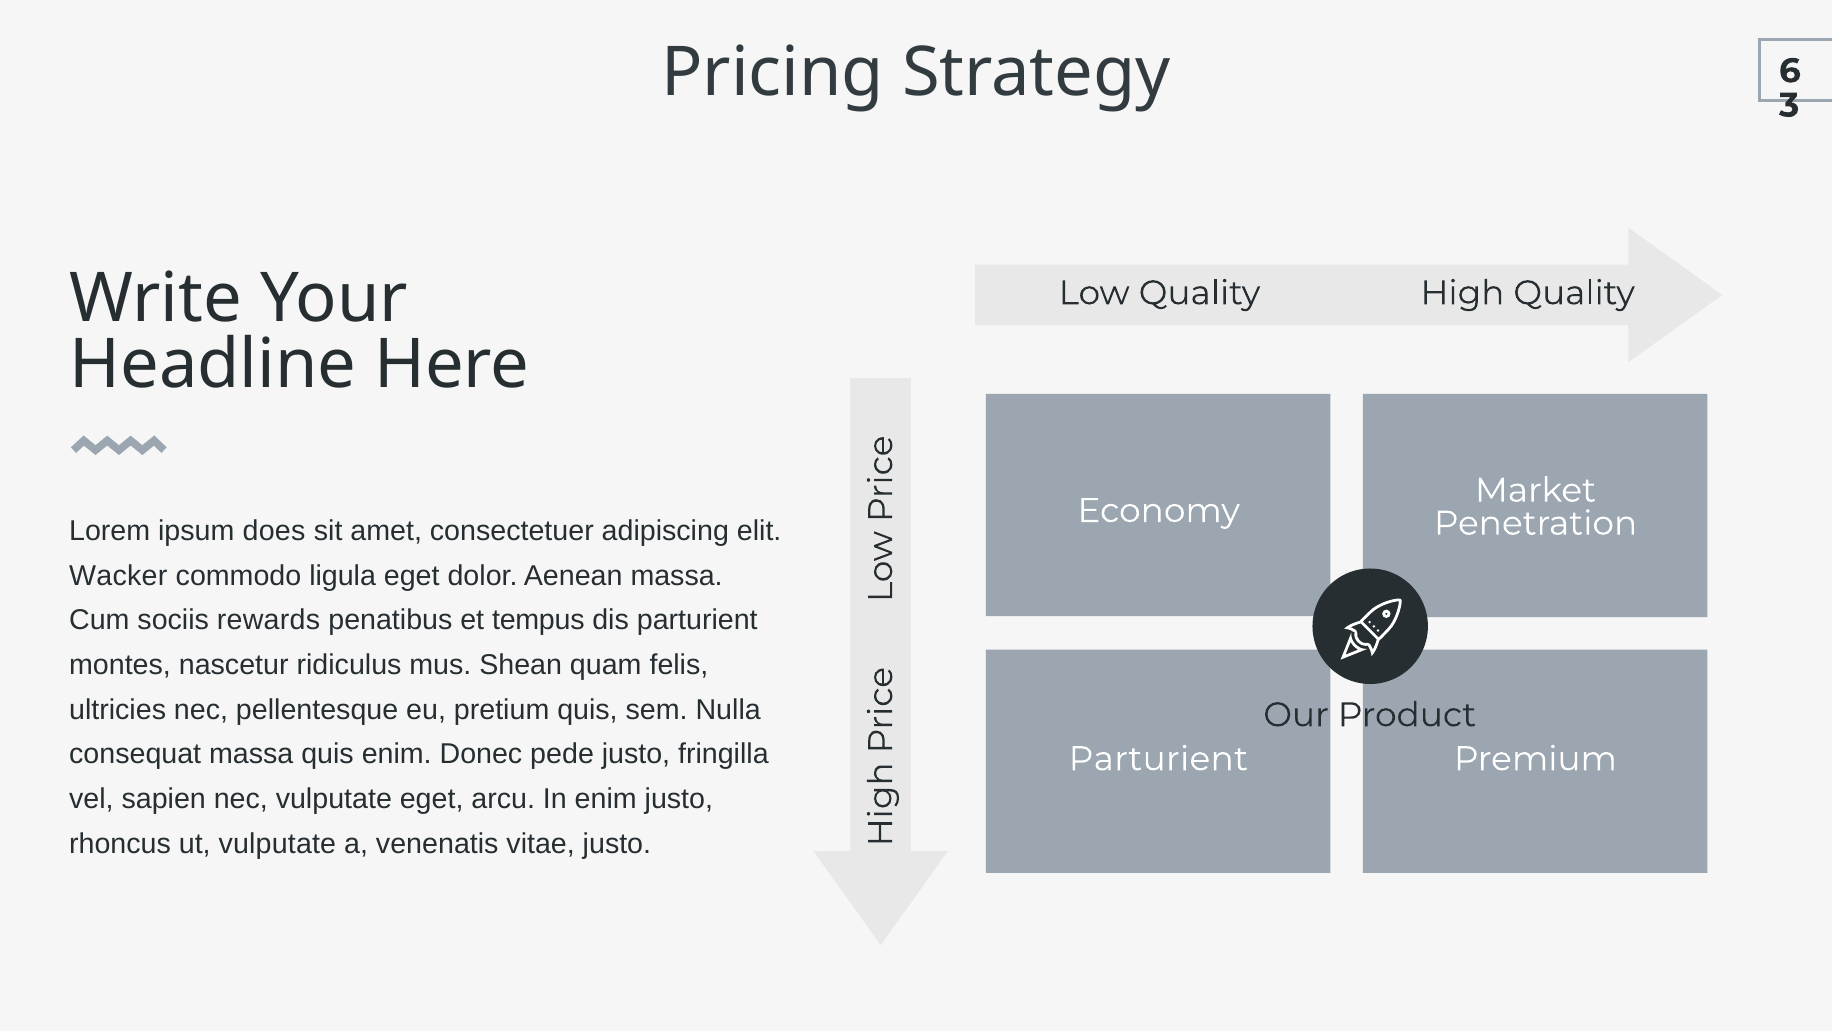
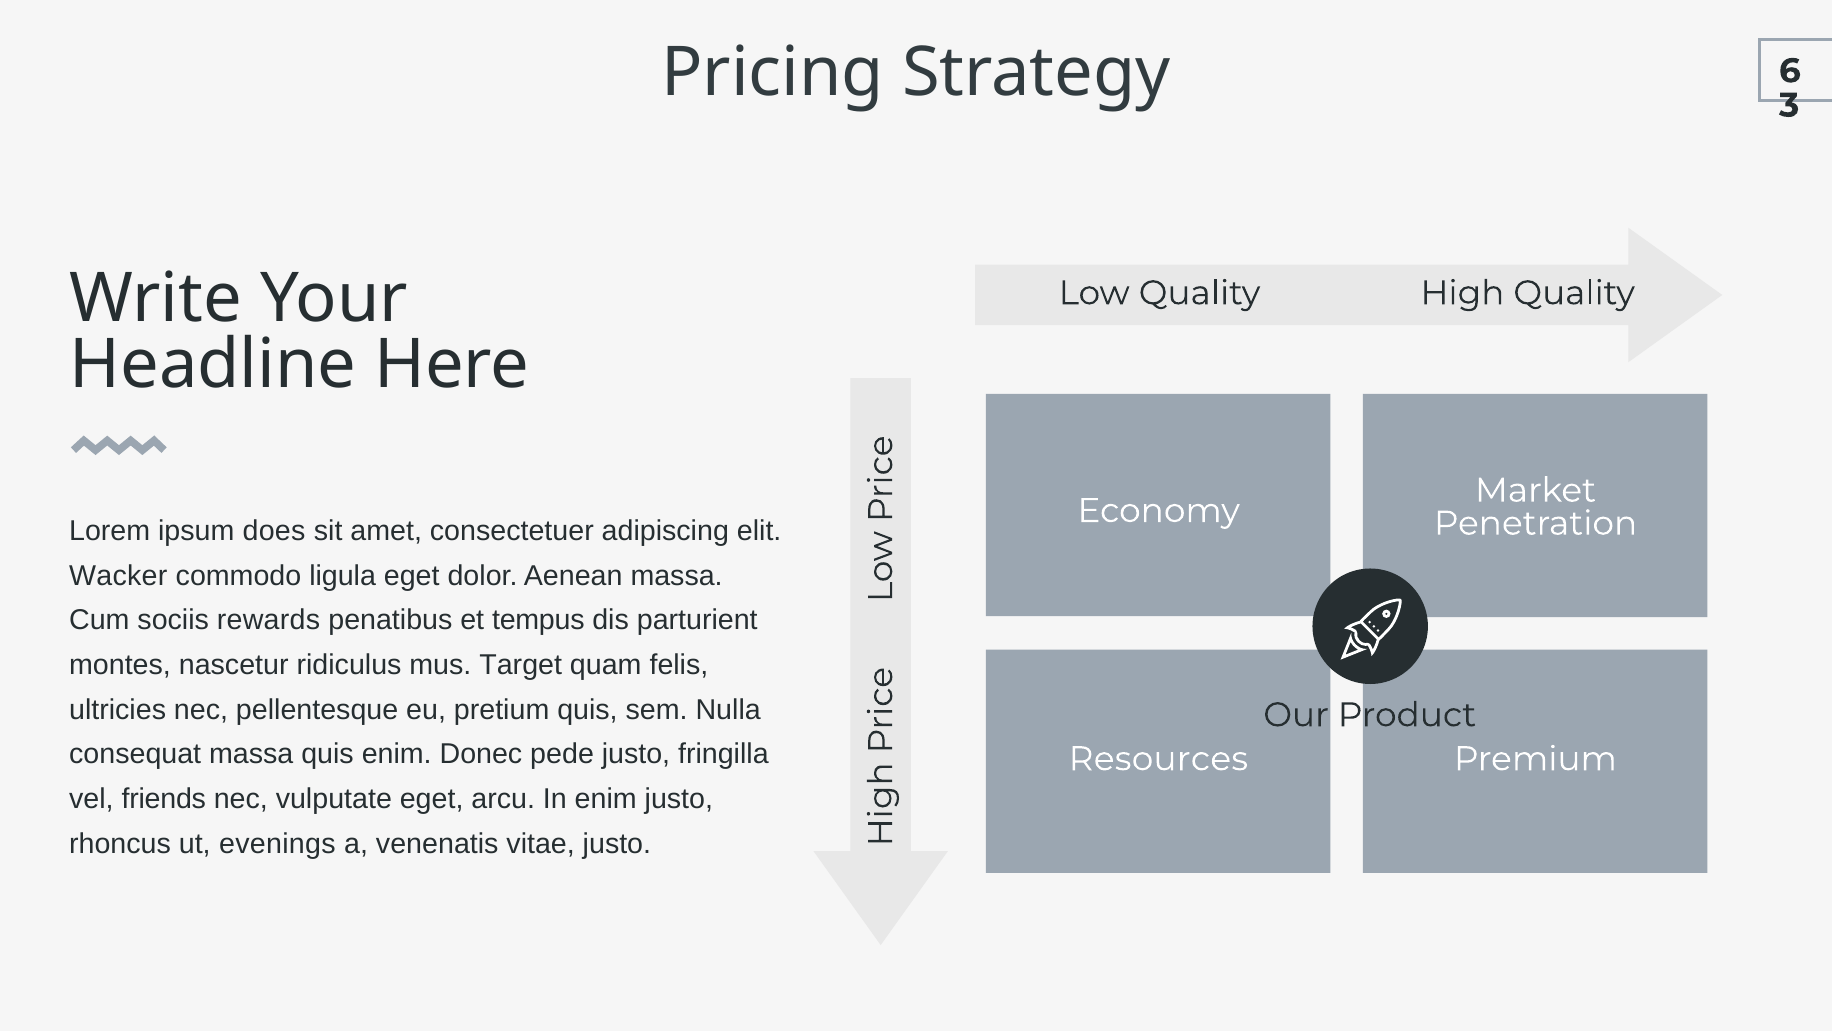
Shean: Shean -> Target (521, 665)
Parturient: Parturient -> Resources (1158, 759)
sapien: sapien -> friends (164, 799)
ut vulputate: vulputate -> evenings (277, 843)
